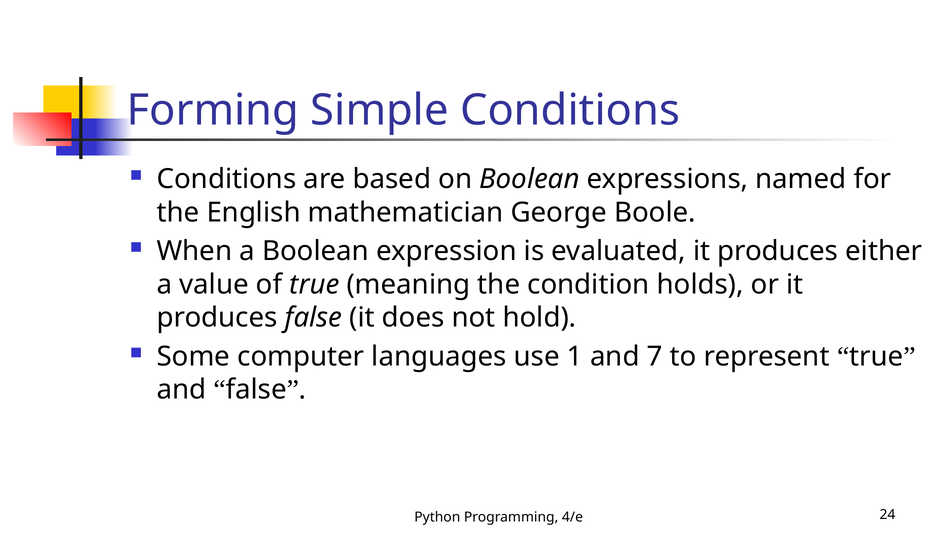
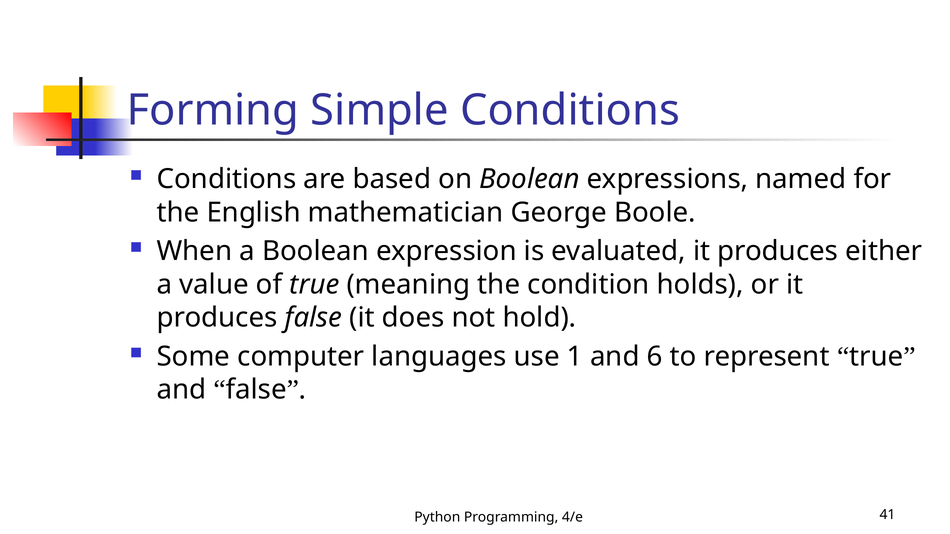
7: 7 -> 6 (655, 357)
24: 24 -> 41 (887, 515)
